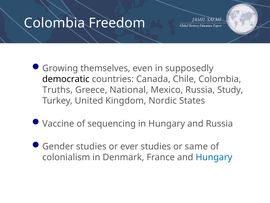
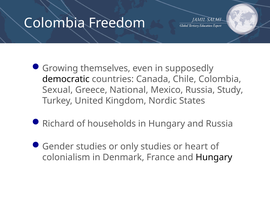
Truths: Truths -> Sexual (58, 90)
Vaccine: Vaccine -> Richard (58, 123)
sequencing: sequencing -> households (112, 123)
ever: ever -> only (129, 146)
same: same -> heart (196, 146)
Hungary colour: blue -> black (214, 157)
